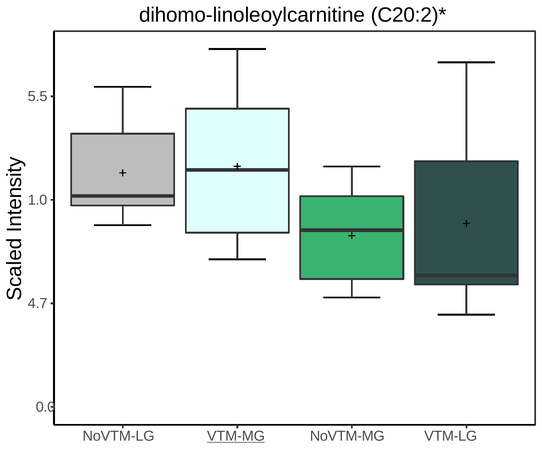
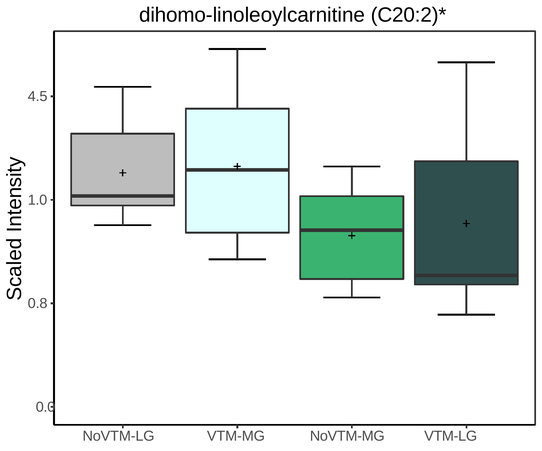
5.5: 5.5 -> 4.5 (38, 97)
4.7: 4.7 -> 0.8 (38, 304)
VTM-MG underline: present -> none (236, 437)
